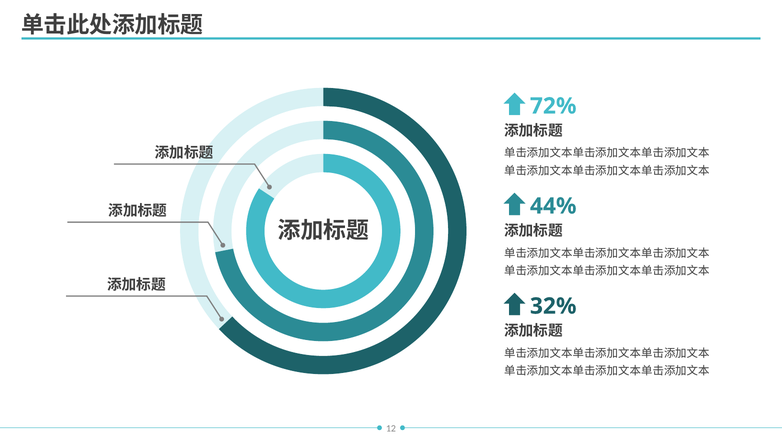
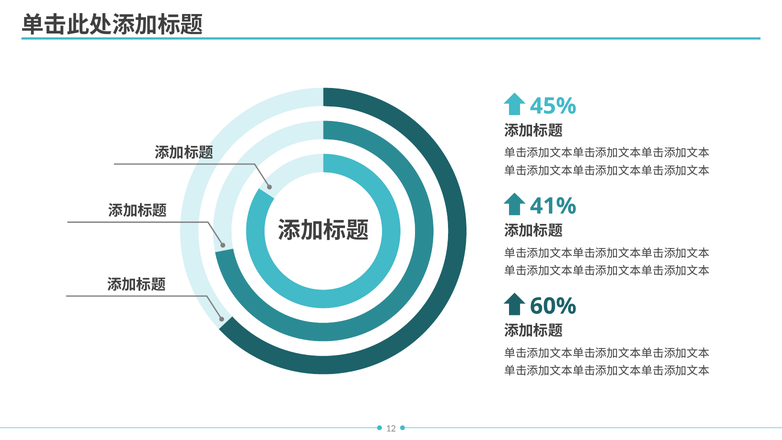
72%: 72% -> 45% (553, 106)
44%: 44% -> 41% (553, 206)
32%: 32% -> 60% (553, 306)
